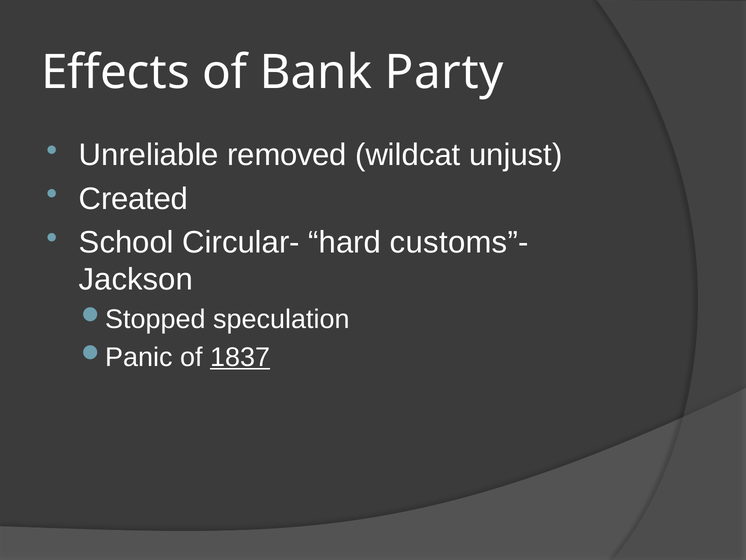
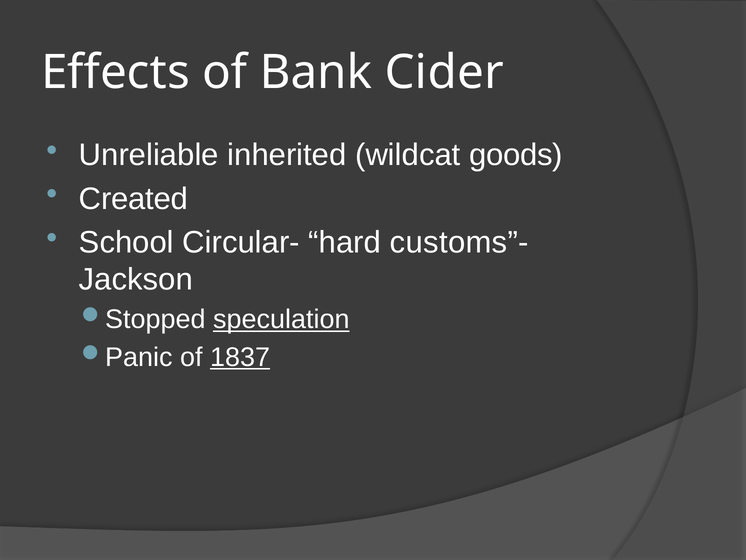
Party: Party -> Cider (444, 72)
removed: removed -> inherited (287, 155)
unjust: unjust -> goods (516, 155)
speculation underline: none -> present (281, 319)
